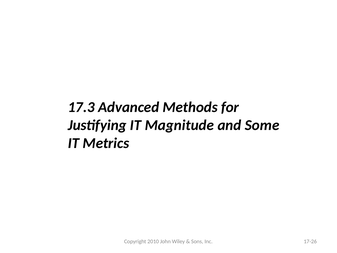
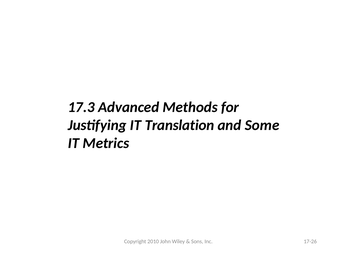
Magnitude: Magnitude -> Translation (180, 125)
